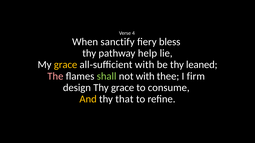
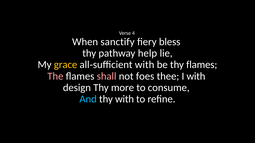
thy leaned: leaned -> flames (202, 65)
shall colour: light green -> pink (107, 76)
not with: with -> foes (145, 76)
I firm: firm -> with (196, 76)
Thy grace: grace -> more (123, 88)
And colour: yellow -> light blue (88, 99)
thy that: that -> with (125, 99)
